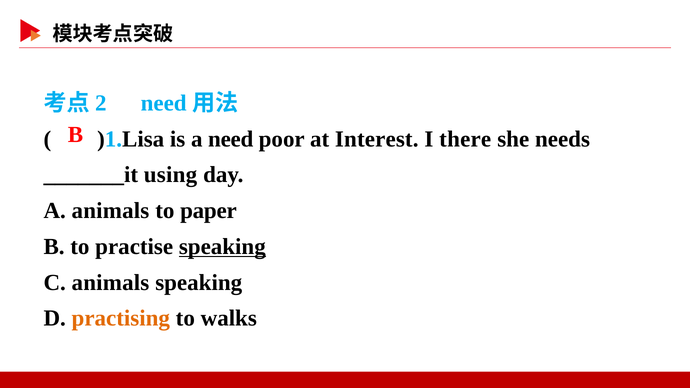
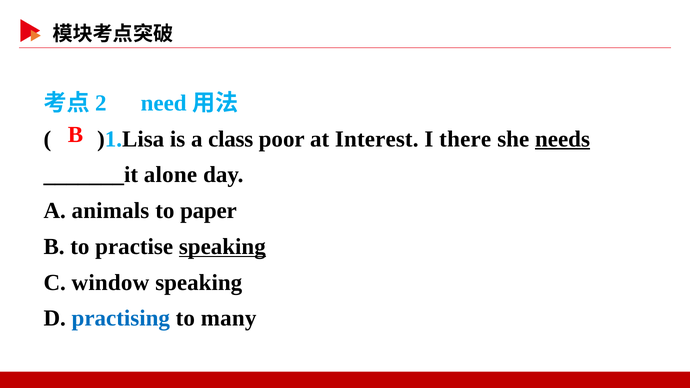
a need: need -> class (231, 139)
needs underline: none -> present (562, 139)
using: using -> alone (170, 175)
C animals: animals -> window (110, 283)
practising colour: orange -> blue (121, 318)
walks: walks -> many (229, 318)
